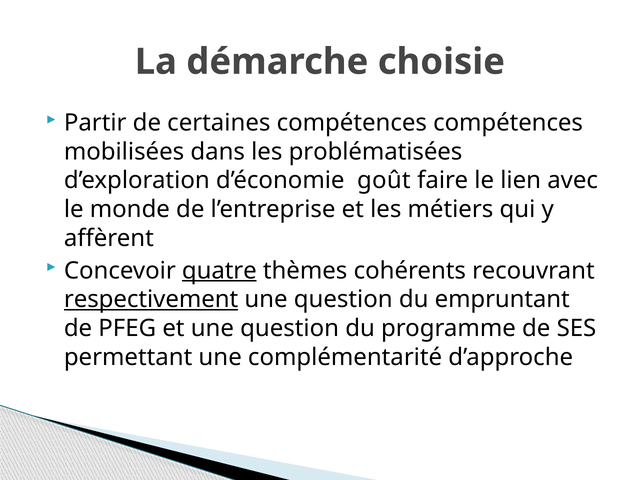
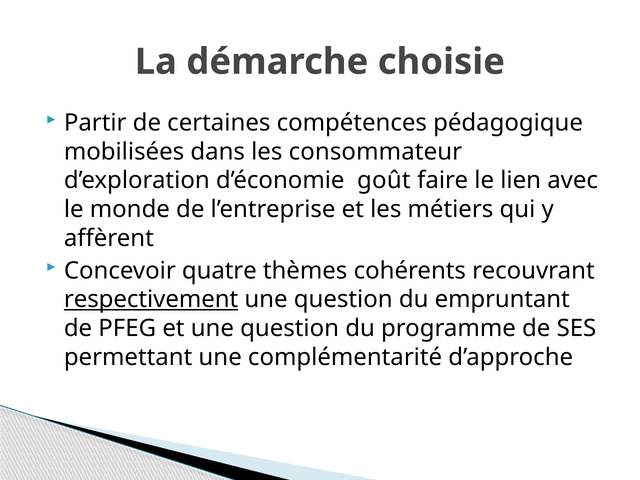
compétences compétences: compétences -> pédagogique (508, 123)
problématisées: problématisées -> consommateur (375, 152)
quatre underline: present -> none (219, 271)
